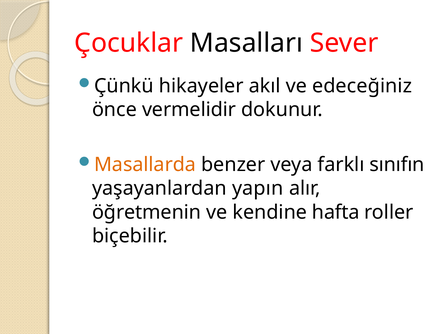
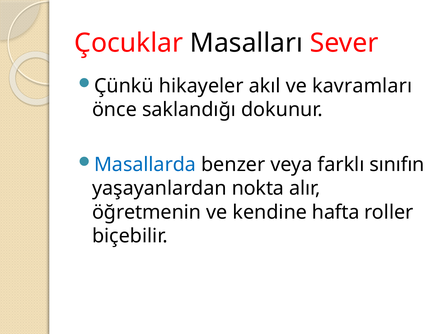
edeceğiniz: edeceğiniz -> kavramları (362, 86)
vermelidir: vermelidir -> saklandığı (189, 110)
Masallarda colour: orange -> blue (145, 165)
yapın: yapın -> nokta (258, 188)
